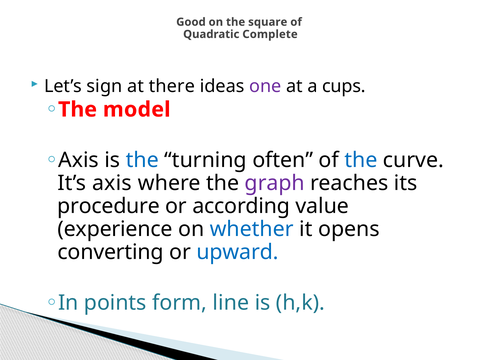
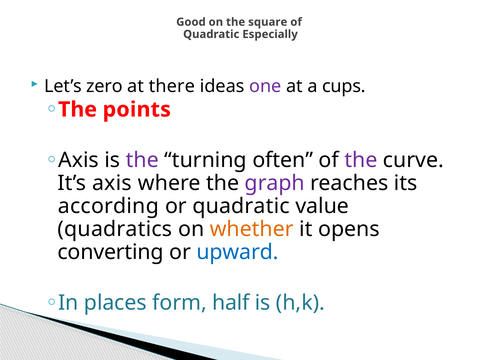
Complete: Complete -> Especially (270, 34)
sign: sign -> zero (105, 86)
model: model -> points (137, 110)
the colour: blue -> purple (142, 160)
the colour: blue -> purple (361, 160)
procedure: procedure -> according (108, 207)
or according: according -> quadratic (241, 207)
experience: experience -> quadratics (115, 230)
whether colour: blue -> orange (252, 230)
points: points -> places (115, 303)
line: line -> half (231, 303)
